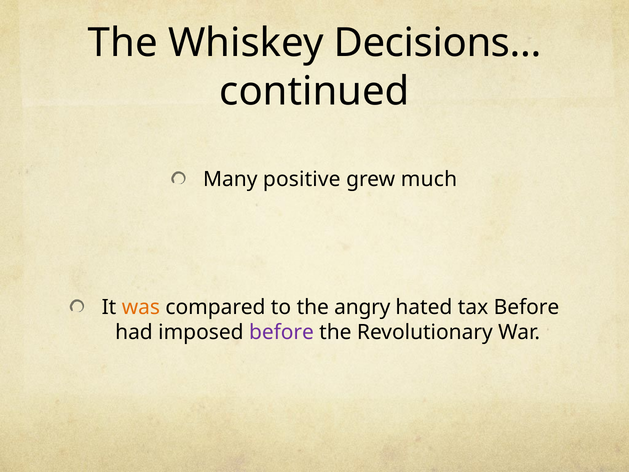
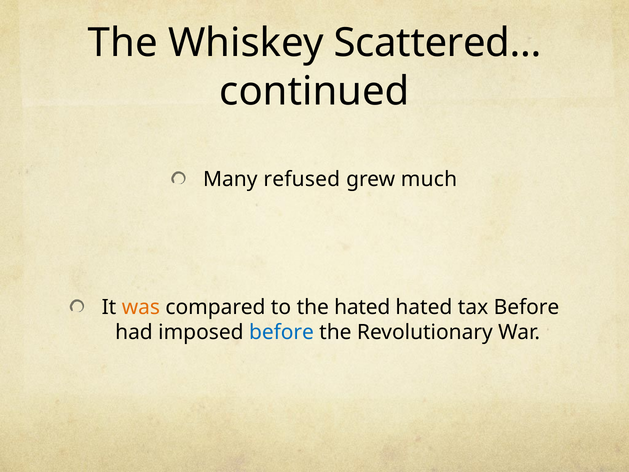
Decisions…: Decisions… -> Scattered… (438, 43)
positive: positive -> refused (302, 179)
the angry: angry -> hated (362, 307)
before colour: purple -> blue (281, 332)
